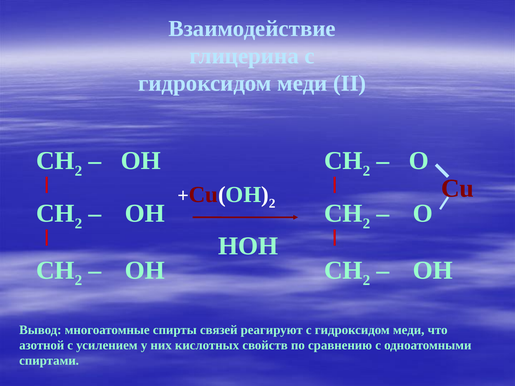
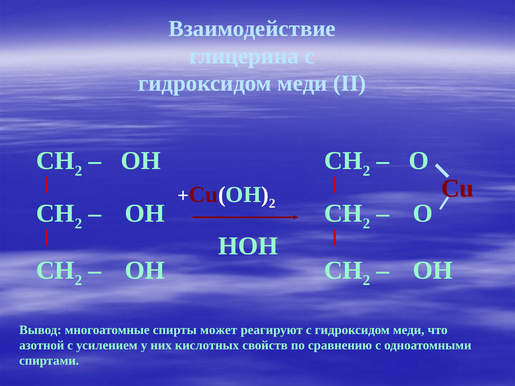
связей: связей -> может (219, 330)
